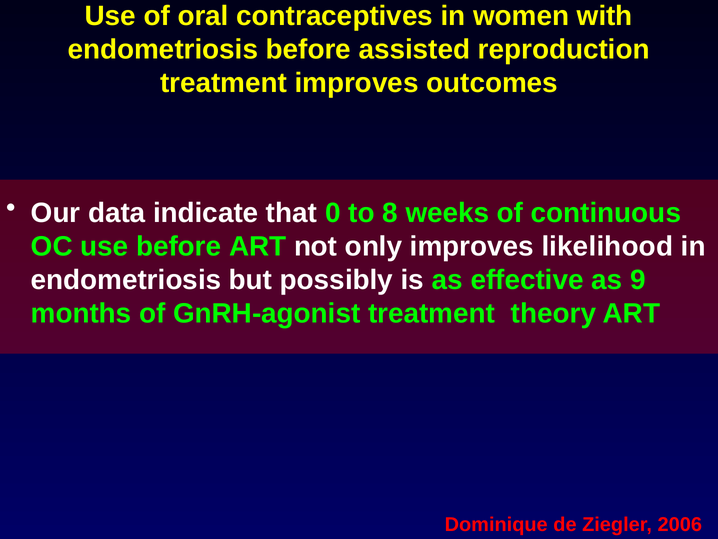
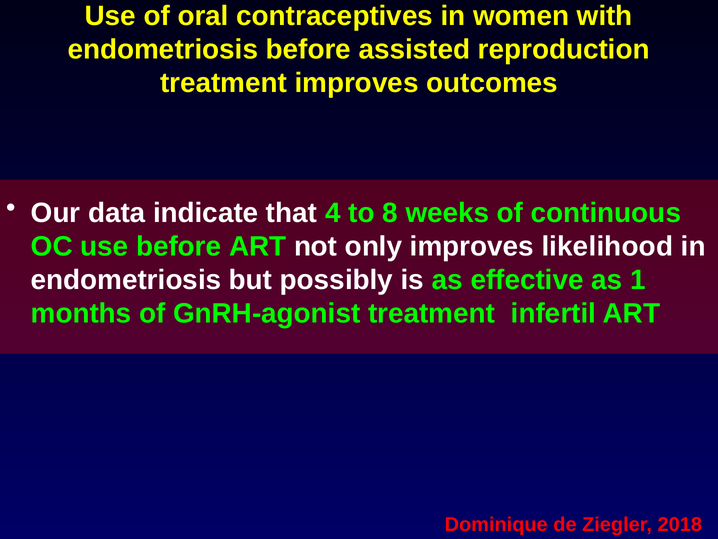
0: 0 -> 4 (333, 213)
9: 9 -> 1 (638, 280)
theory: theory -> infertil (554, 313)
2006: 2006 -> 2018 (680, 524)
